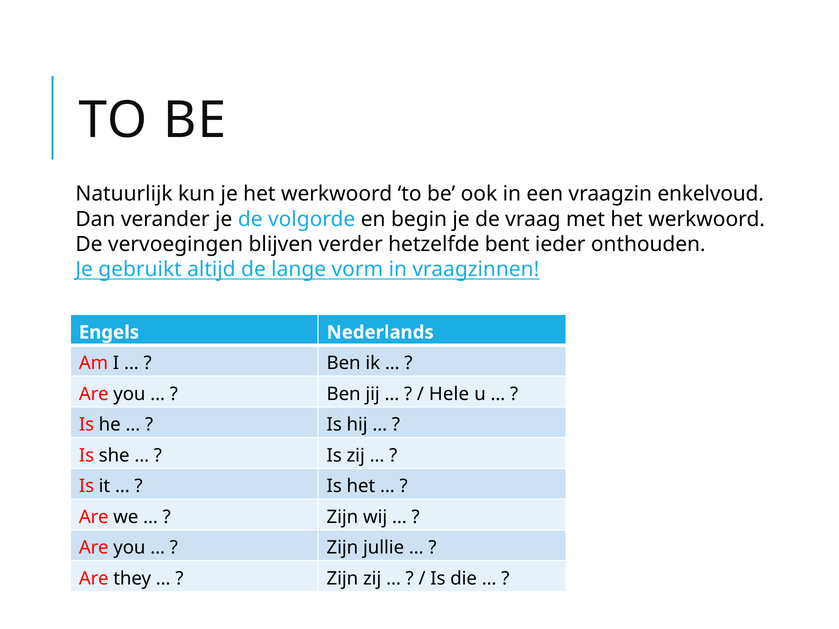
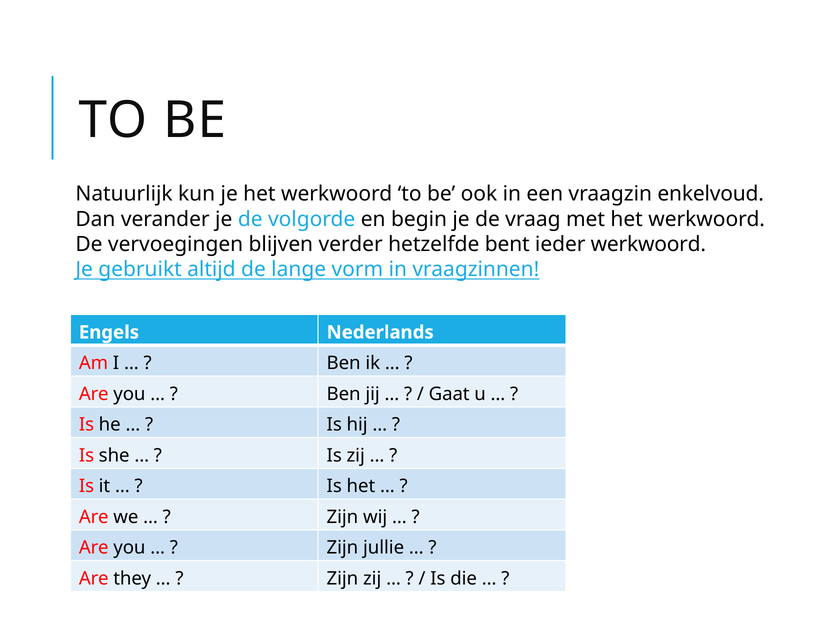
ieder onthouden: onthouden -> werkwoord (648, 244)
Hele: Hele -> Gaat (449, 394)
